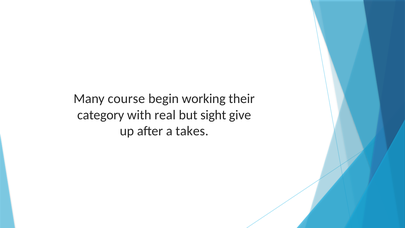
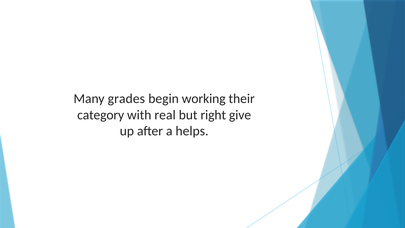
course: course -> grades (126, 99)
sight: sight -> right (213, 115)
takes: takes -> helps (192, 131)
